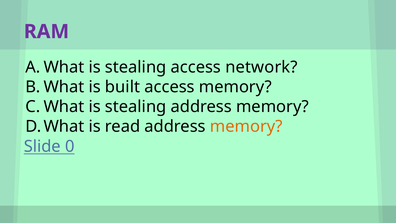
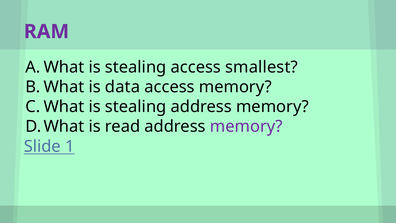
network: network -> smallest (261, 67)
built: built -> data (122, 87)
memory colour: orange -> purple (246, 126)
0: 0 -> 1 (70, 146)
